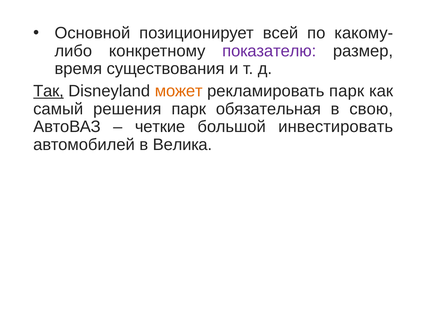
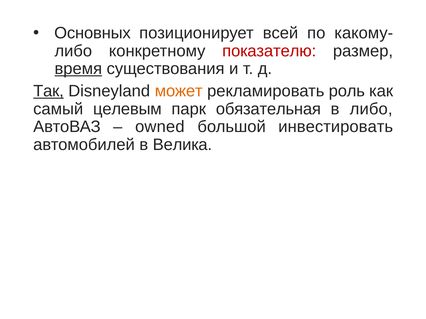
Основной: Основной -> Основных (92, 33)
показателю colour: purple -> red (269, 51)
время underline: none -> present (78, 69)
рекламировать парк: парк -> роль (347, 91)
решения: решения -> целевым (127, 109)
в свою: свою -> либо (371, 109)
четкие: четкие -> owned (160, 127)
